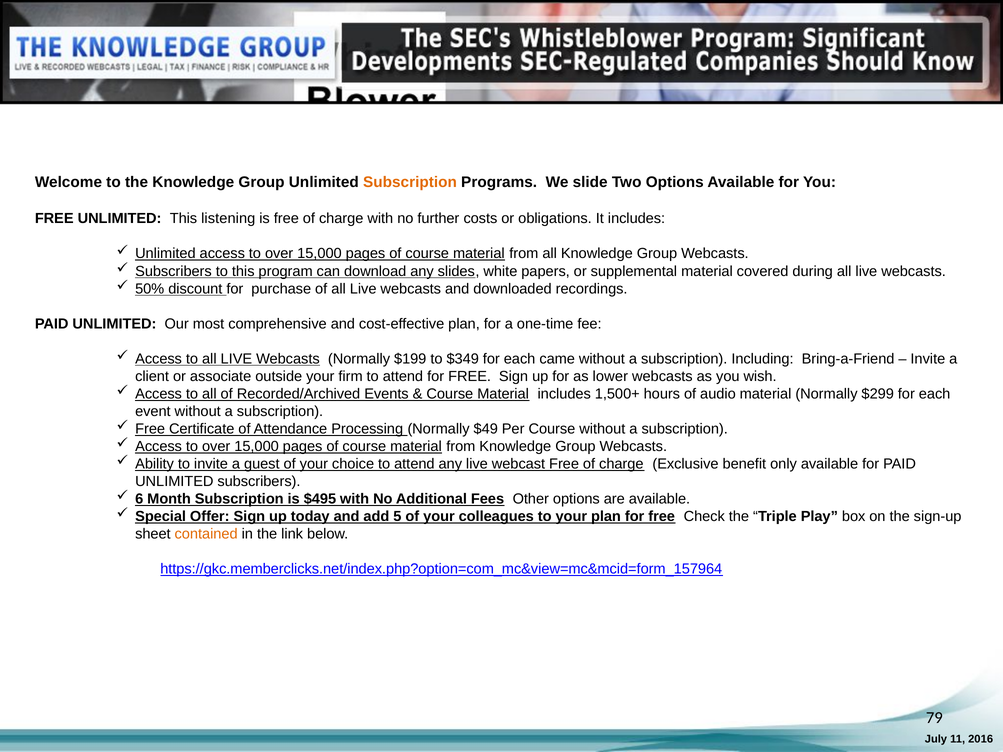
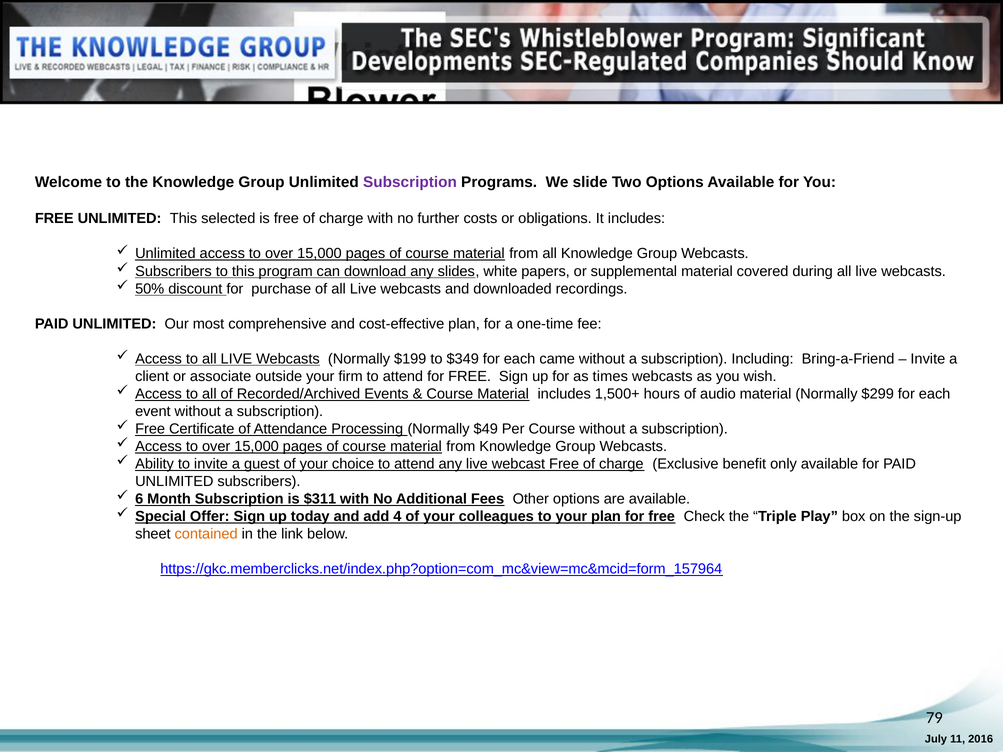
Subscription colour: orange -> purple (410, 182)
listening: listening -> selected (228, 219)
lower: lower -> times (610, 376)
$495: $495 -> $311 (320, 499)
5: 5 -> 4 (397, 517)
